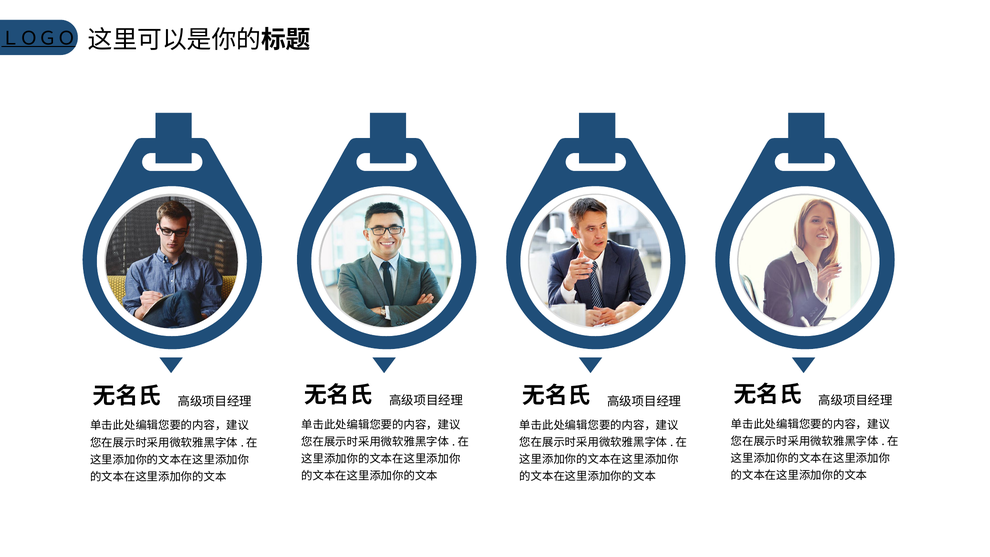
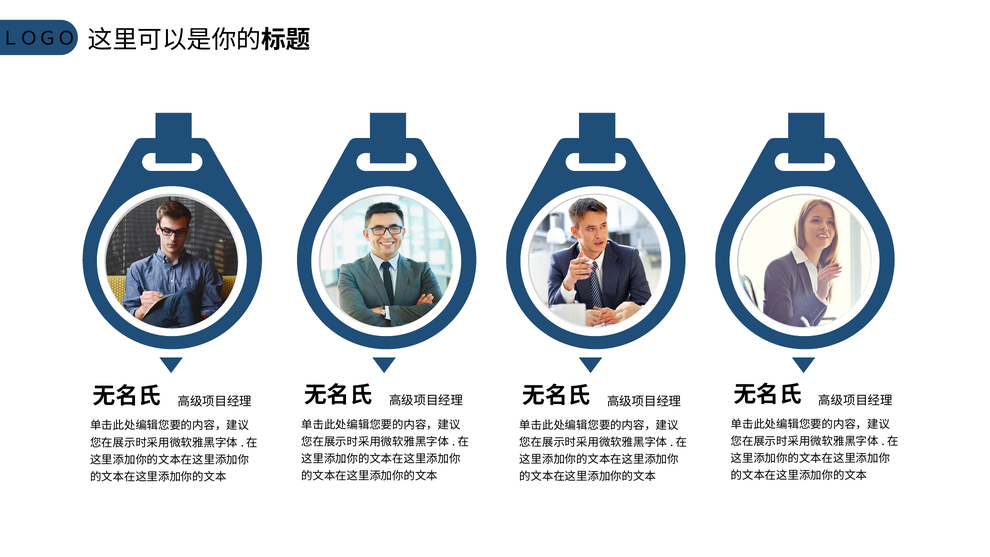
ＬＯＧＯ underline: present -> none (38, 39)
